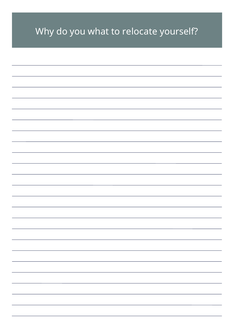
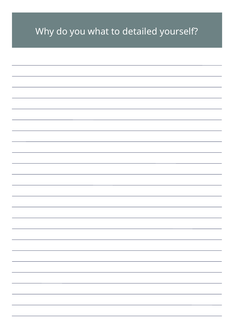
relocate: relocate -> detailed (140, 32)
